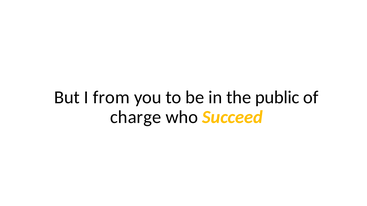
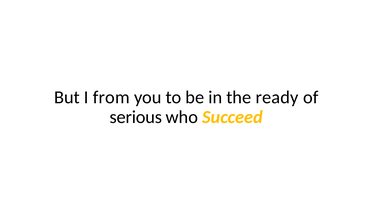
public: public -> ready (277, 98)
charge: charge -> serious (136, 117)
